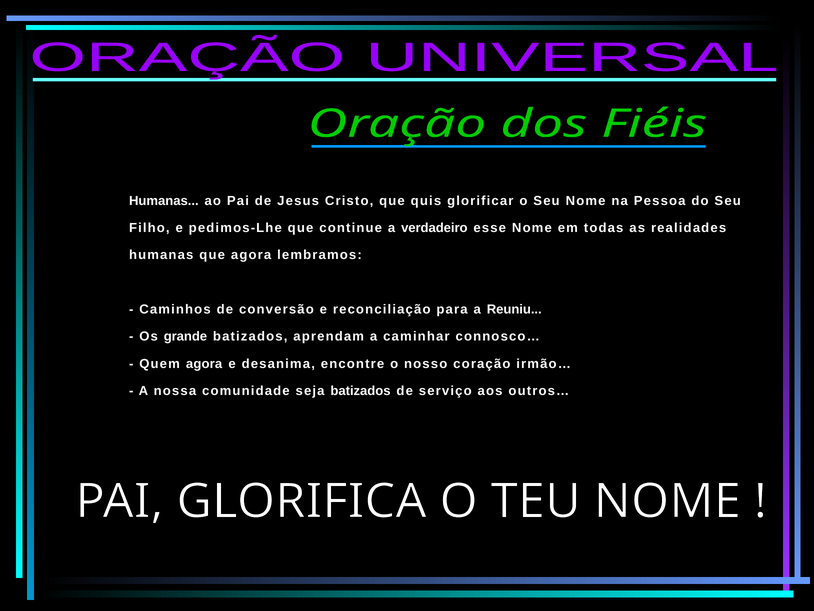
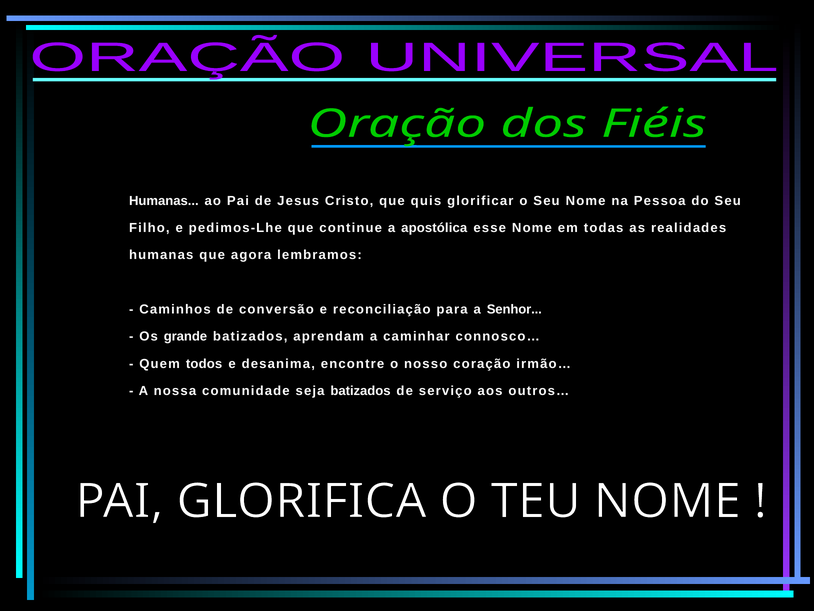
verdadeiro: verdadeiro -> apostólica (434, 228)
Reuniu: Reuniu -> Senhor (514, 309)
Quem agora: agora -> todos (204, 363)
